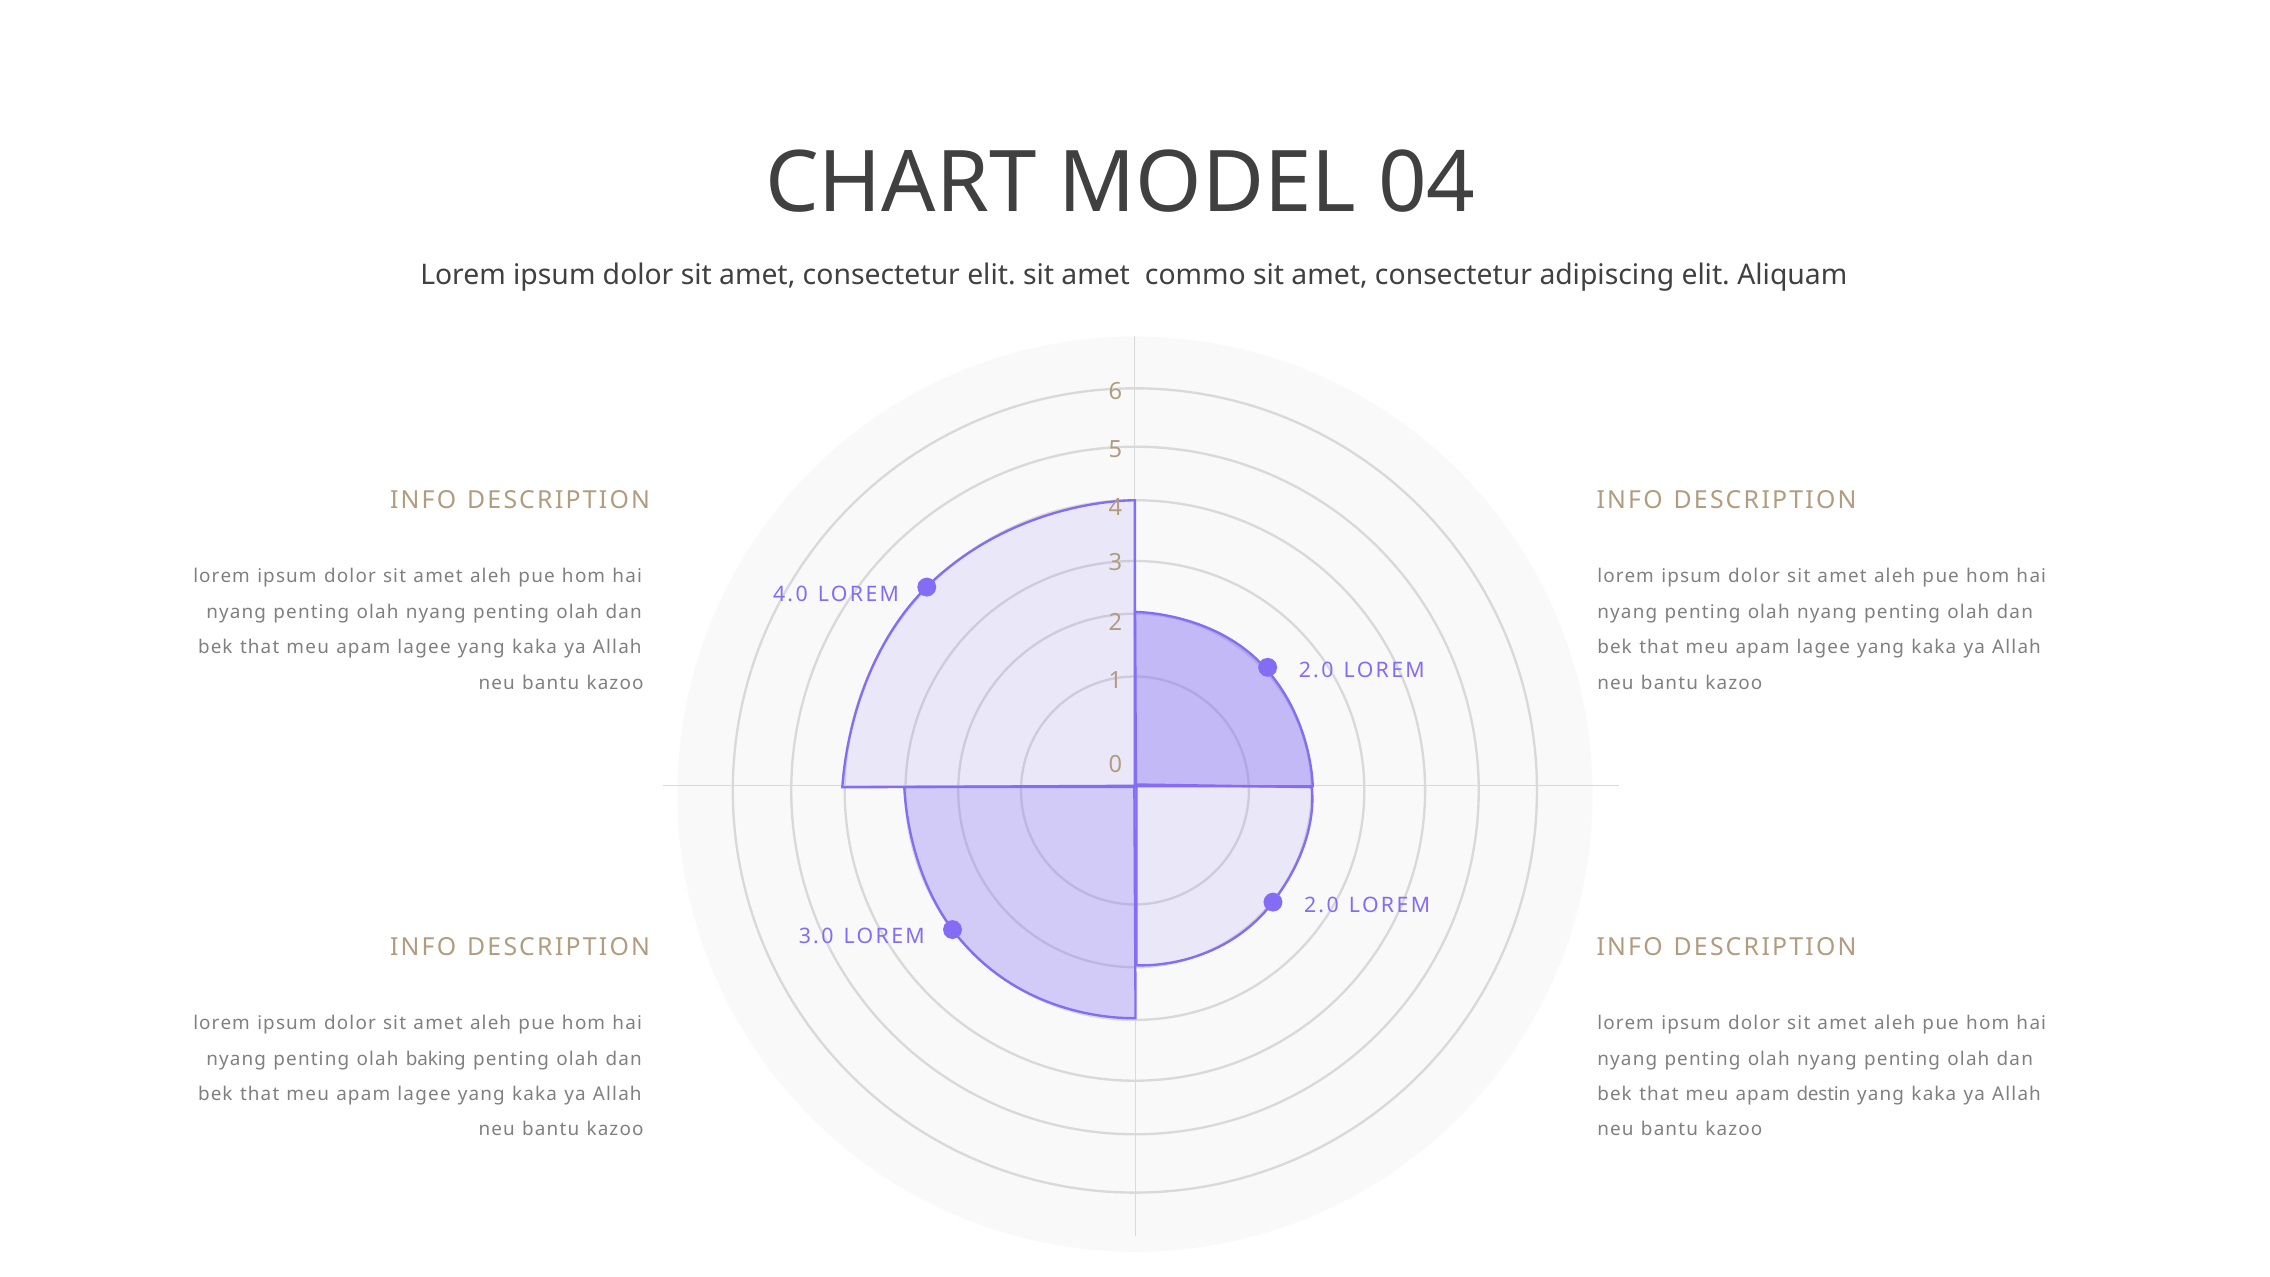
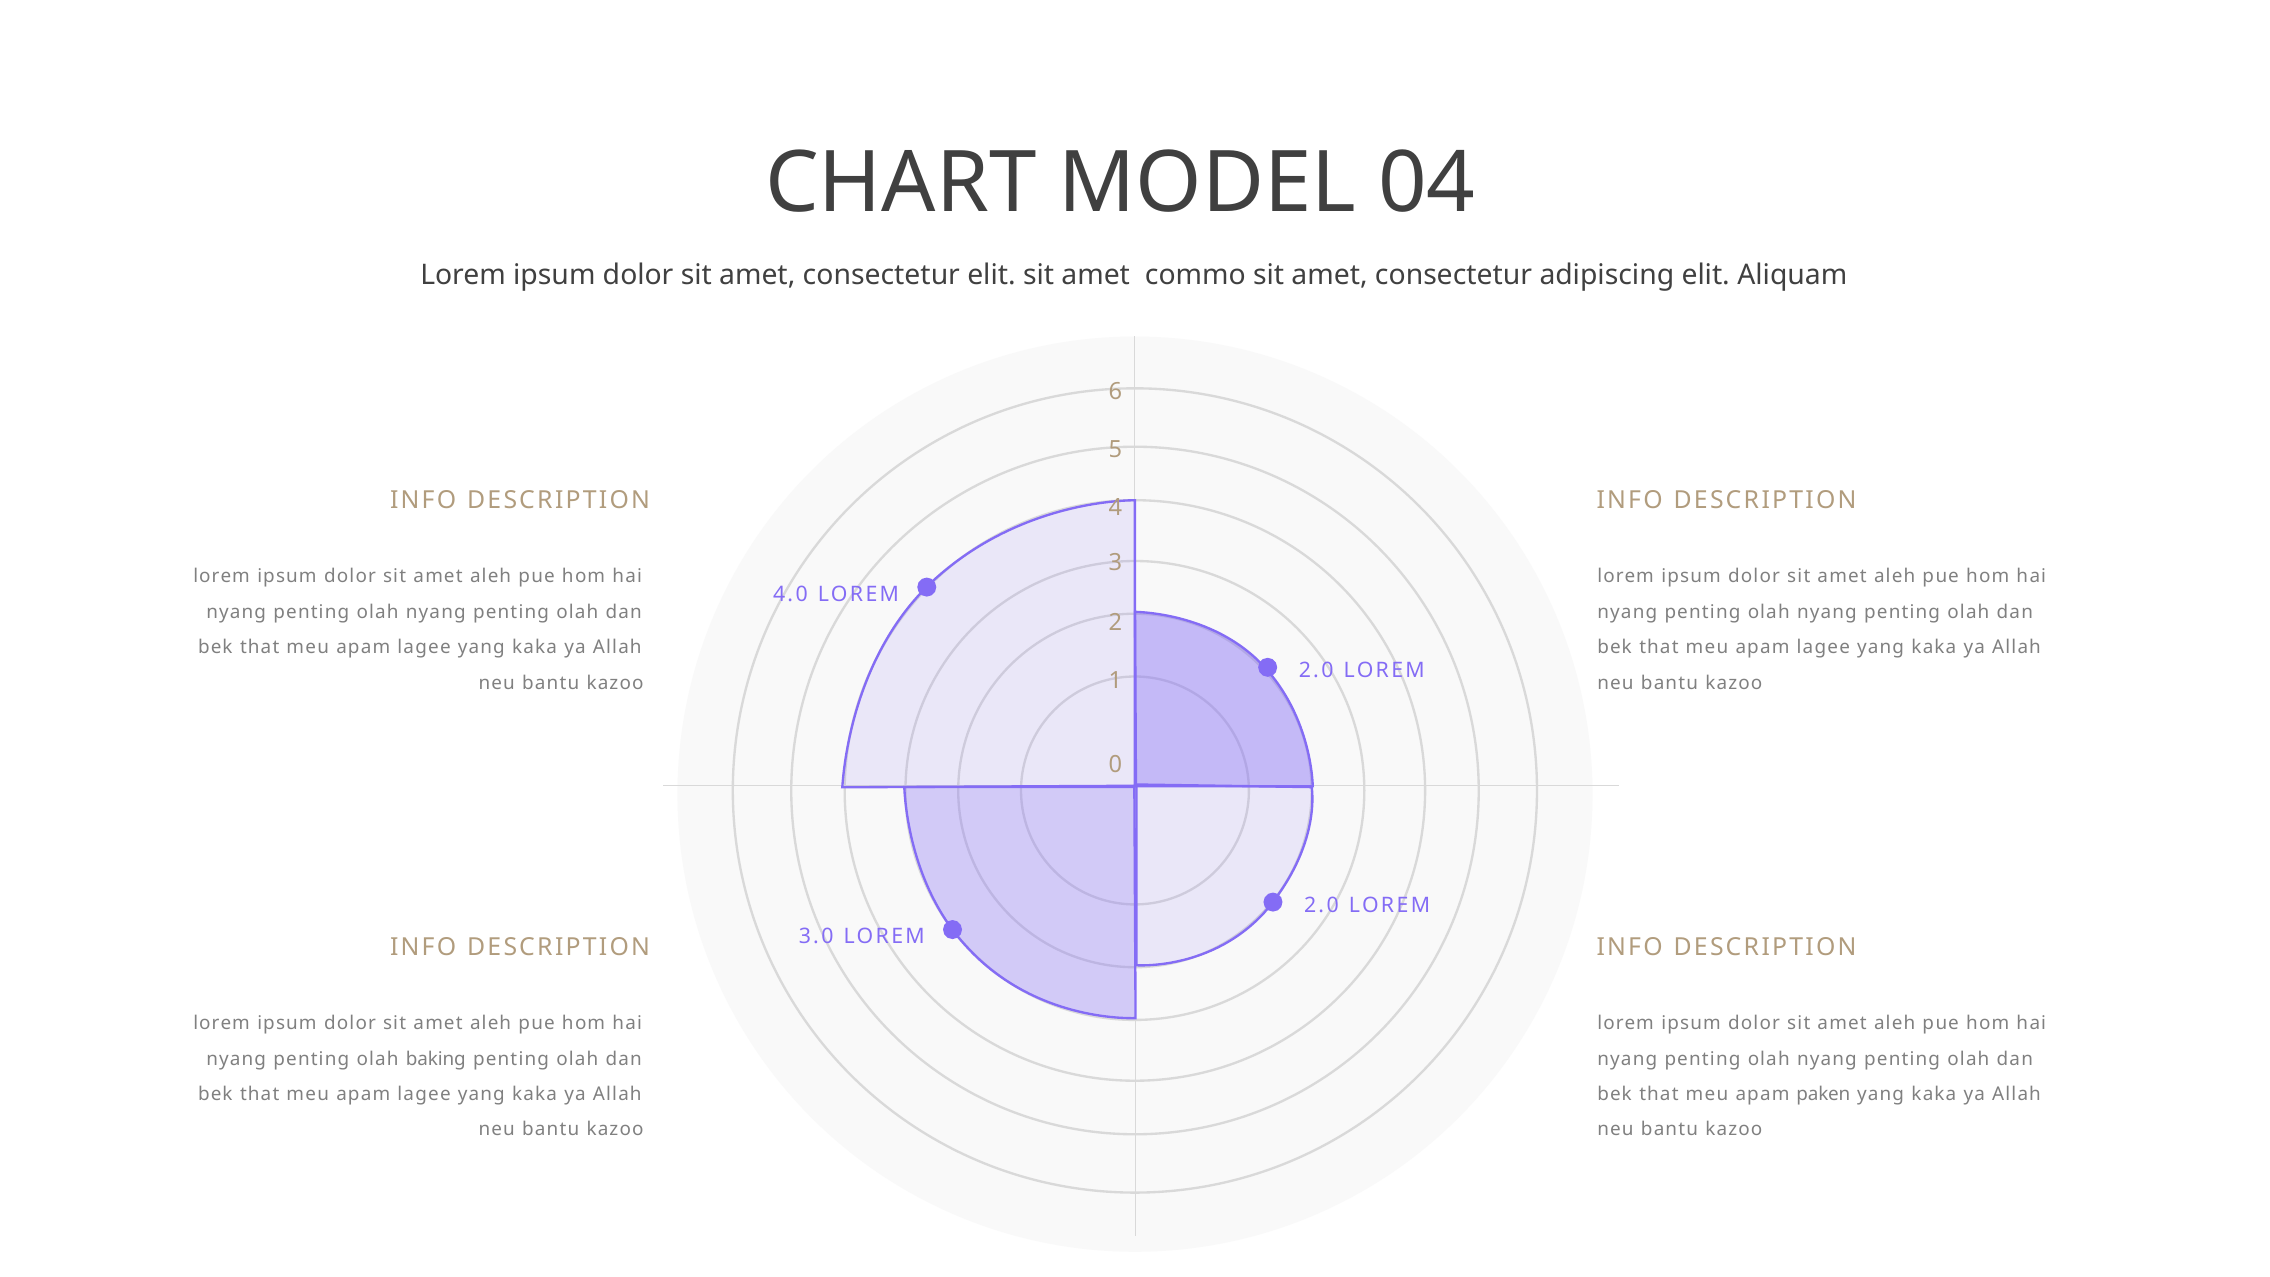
destin: destin -> paken (1823, 1094)
